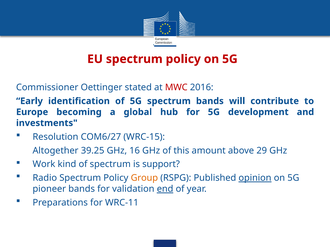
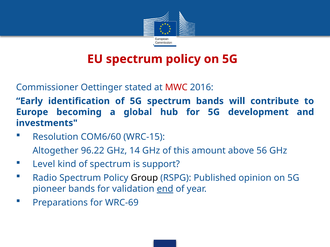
COM6/27: COM6/27 -> COM6/60 (101, 137)
39.25: 39.25 -> 96.22 (93, 151)
16: 16 -> 14 (135, 151)
29: 29 -> 56 (262, 151)
Work: Work -> Level (44, 165)
Group colour: orange -> black (144, 178)
opinion underline: present -> none (255, 178)
WRC-11: WRC-11 -> WRC-69 (122, 203)
